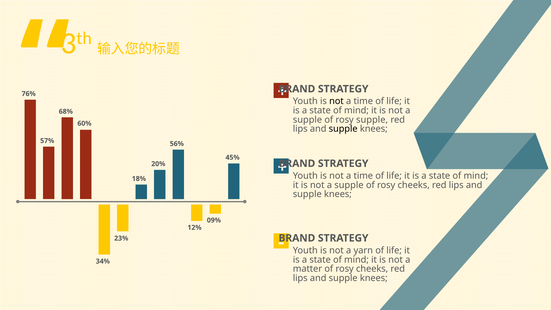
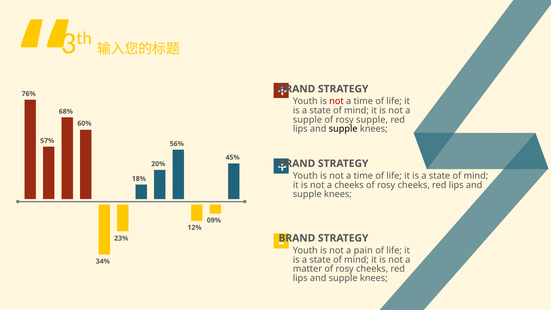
not colour: black -> red (336, 101)
supple: supple -> cheeks (349, 185)
yarn: yarn -> pain (363, 250)
